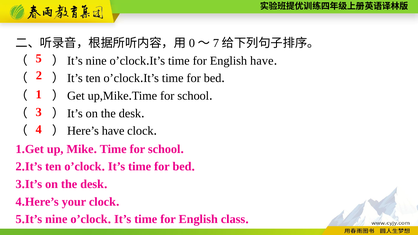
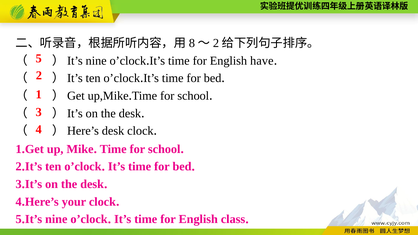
0: 0 -> 8 (192, 43)
7: 7 -> 2 (216, 43)
have: have -> desk (113, 131)
